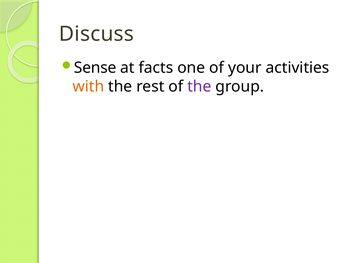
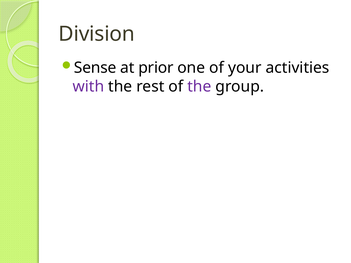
Discuss: Discuss -> Division (97, 34)
facts: facts -> prior (156, 68)
with colour: orange -> purple (88, 86)
